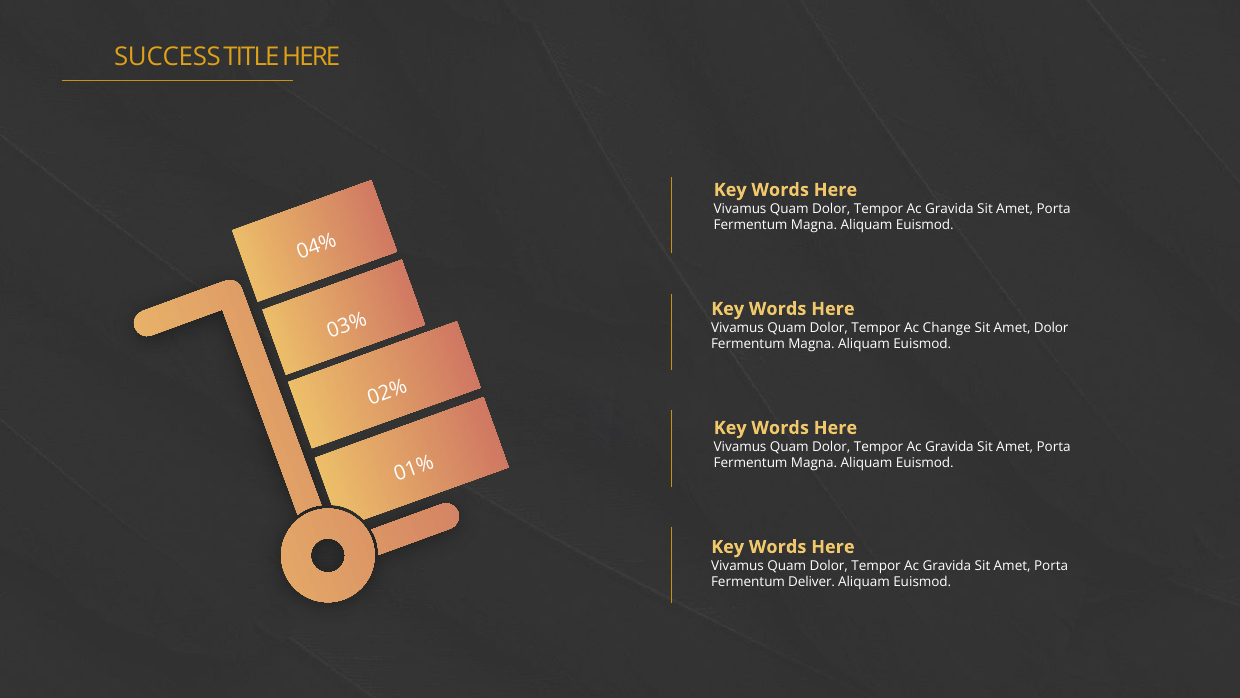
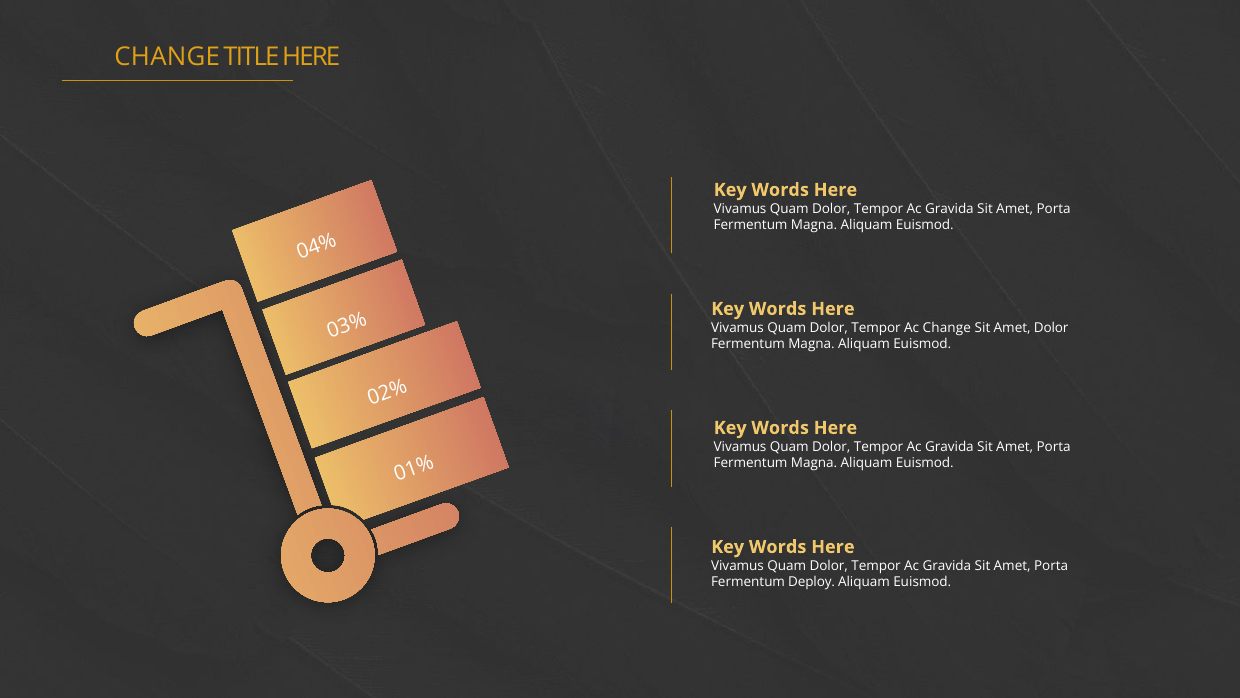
SUCCESS: SUCCESS -> CHANGE (167, 57)
Deliver: Deliver -> Deploy (812, 581)
